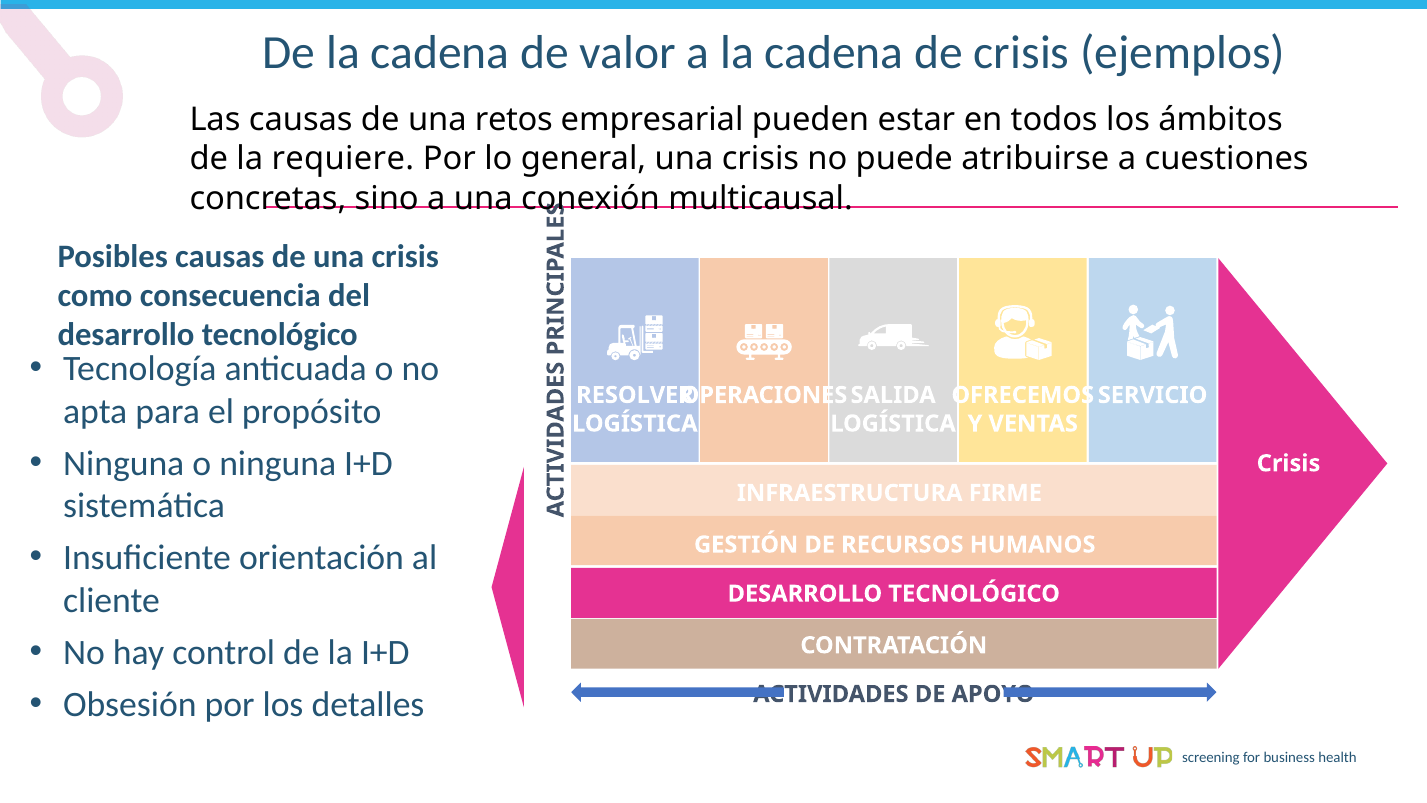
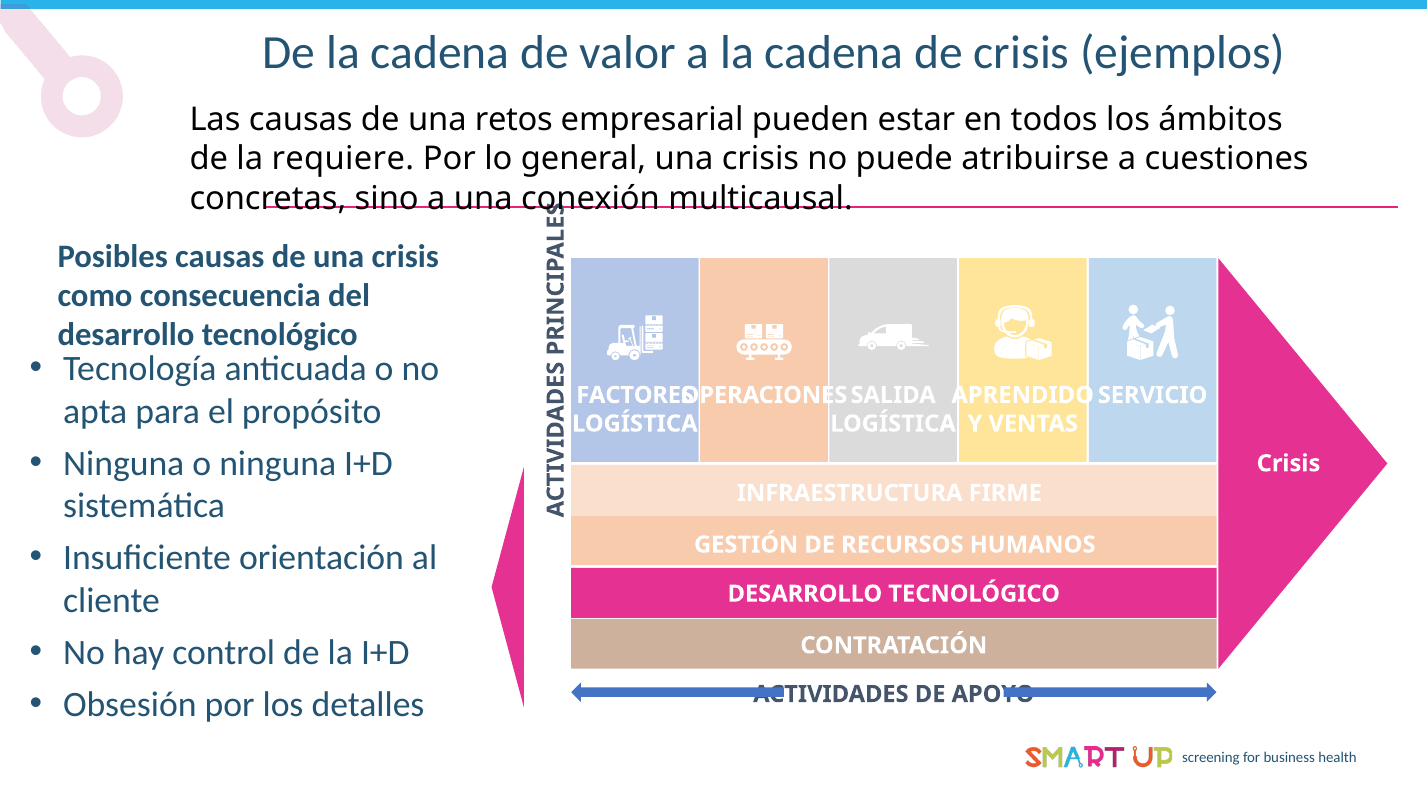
RESOLVER: RESOLVER -> FACTORES (635, 395)
OFRECEMOS: OFRECEMOS -> APRENDIDO (1023, 395)
